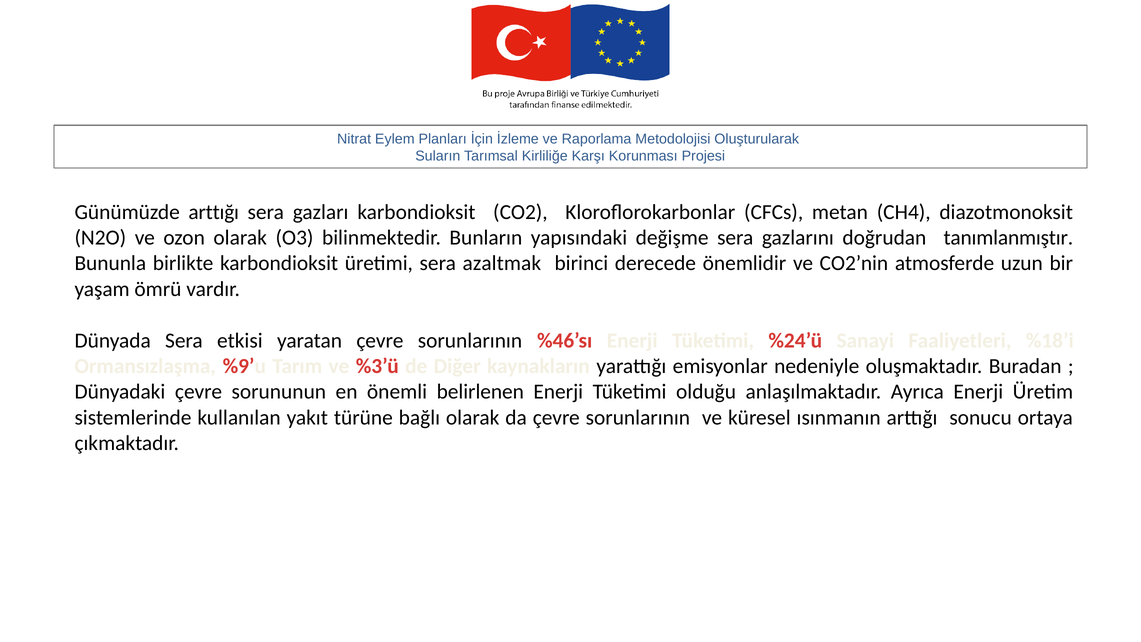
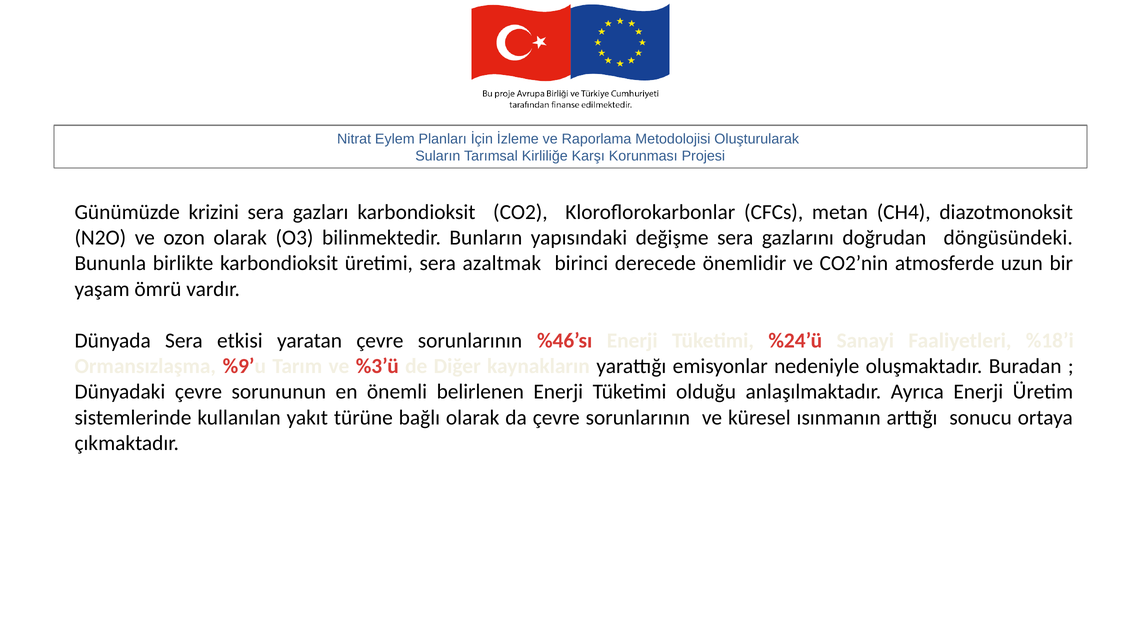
Günümüzde arttığı: arttığı -> krizini (214, 212)
tanımlanmıştır: tanımlanmıştır -> döngüsündeki (1008, 238)
